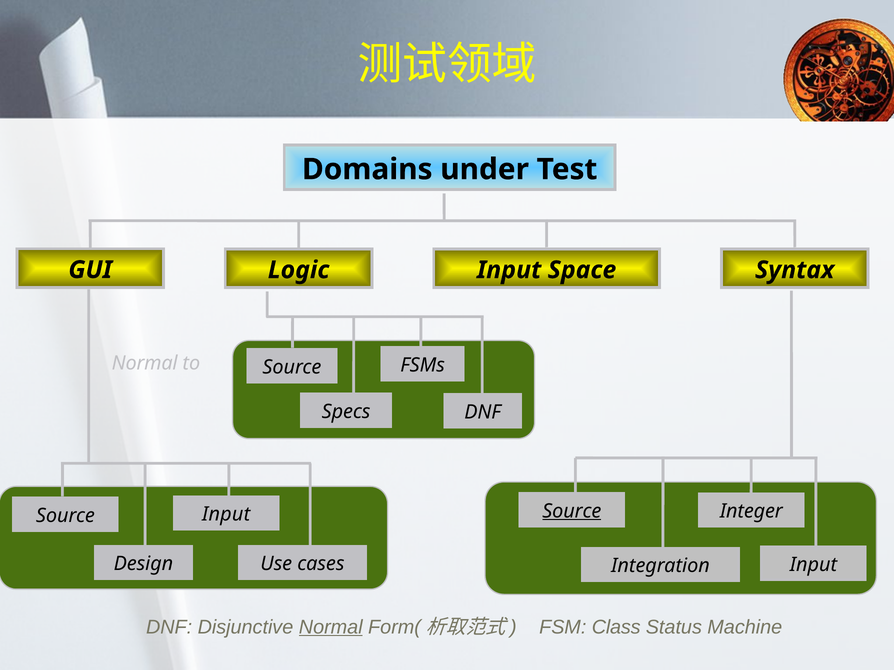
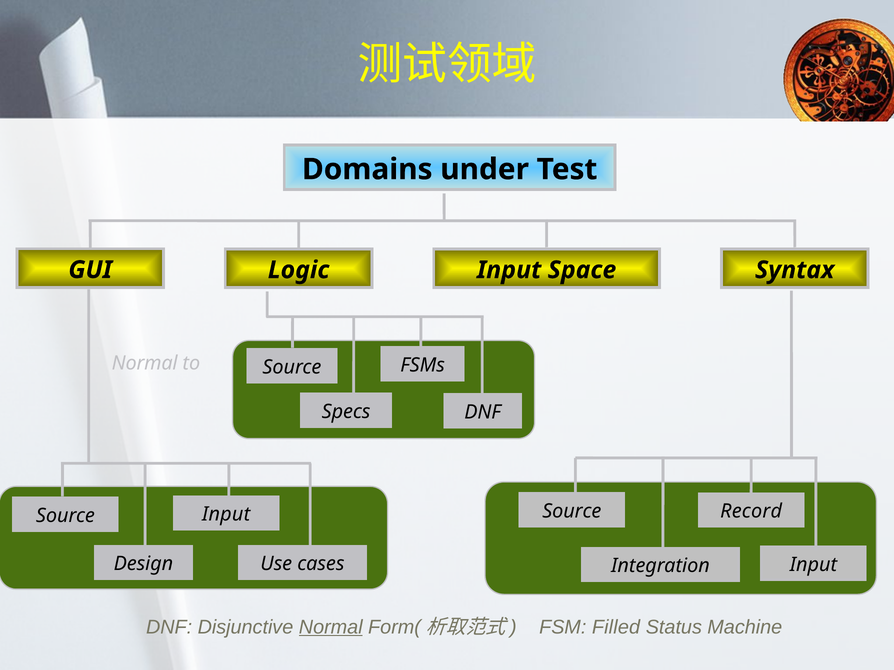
Source underline: present -> none (572, 511)
Integer: Integer -> Record (751, 512)
Class: Class -> Filled (616, 627)
